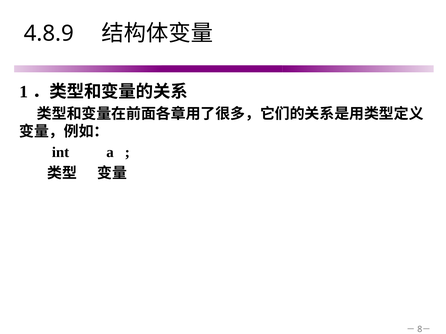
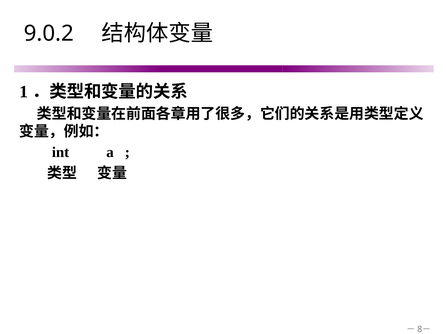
4.8.9: 4.8.9 -> 9.0.2 (49, 33)
